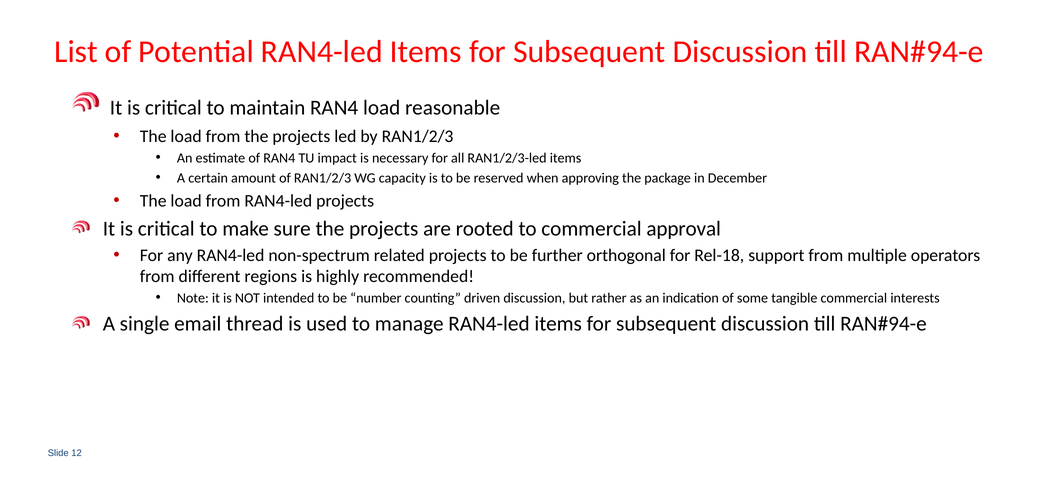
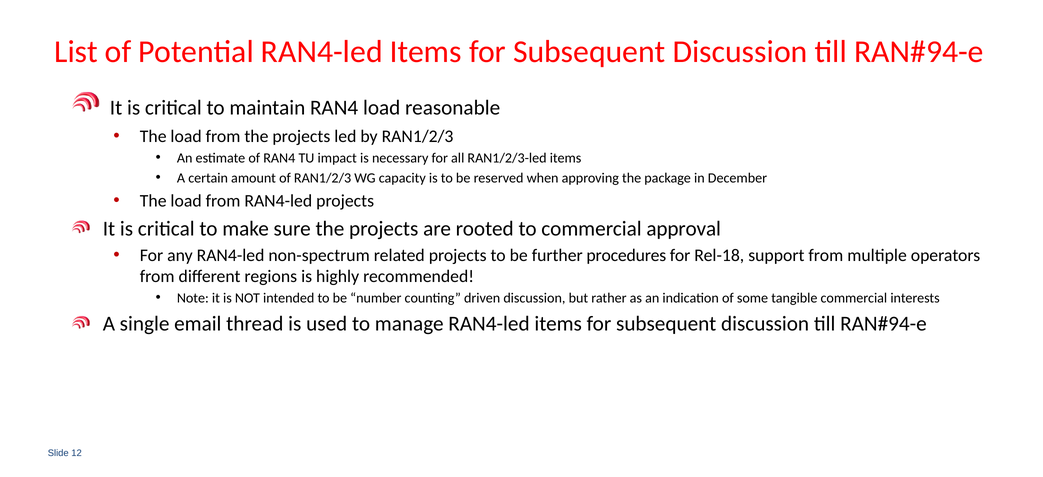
orthogonal: orthogonal -> procedures (626, 255)
